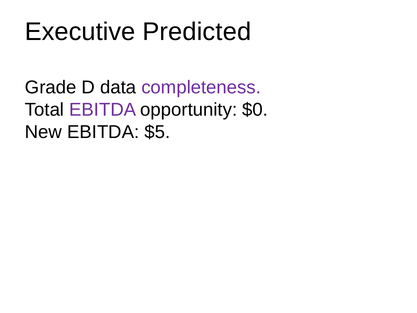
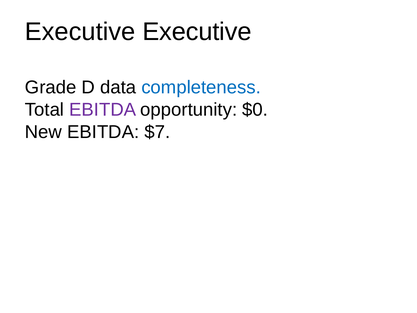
Executive Predicted: Predicted -> Executive (197, 32)
completeness colour: purple -> blue (201, 87)
$5: $5 -> $7 (157, 132)
